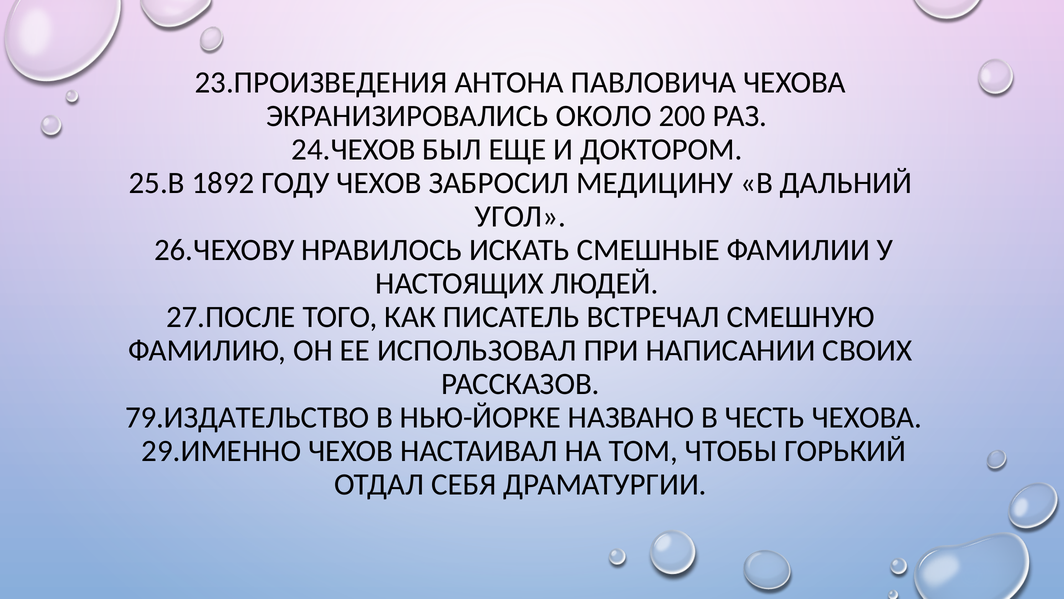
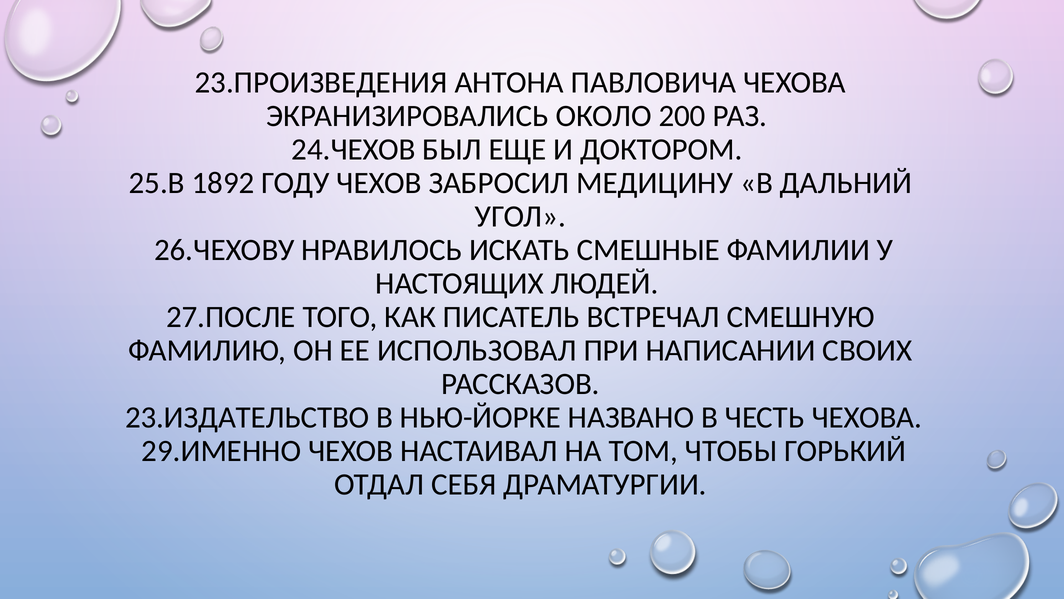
79.ИЗДАТЕЛЬСТВО: 79.ИЗДАТЕЛЬСТВО -> 23.ИЗДАТЕЛЬСТВО (247, 417)
